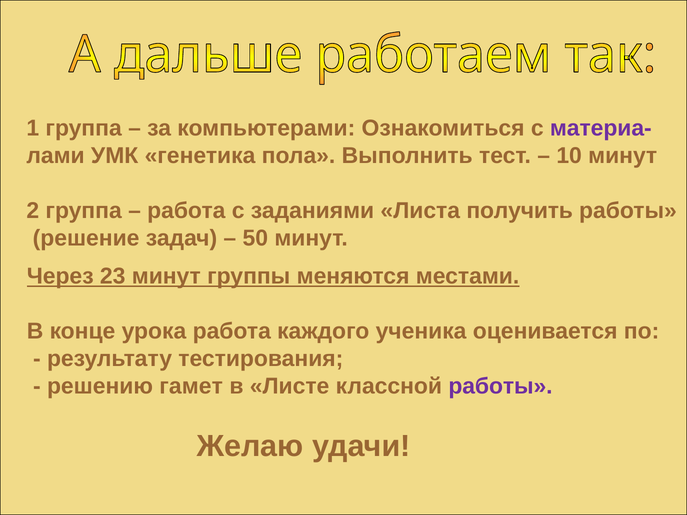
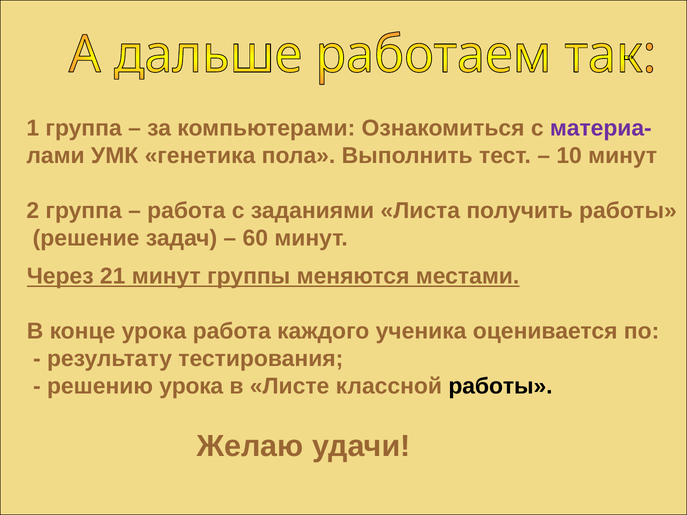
50: 50 -> 60 (255, 238)
23: 23 -> 21 (113, 276)
решению гамет: гамет -> урока (191, 386)
работы colour: purple -> black (500, 386)
